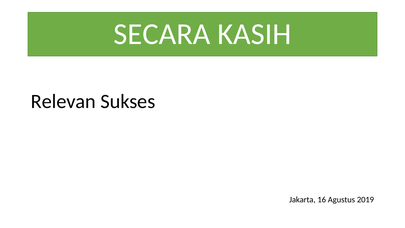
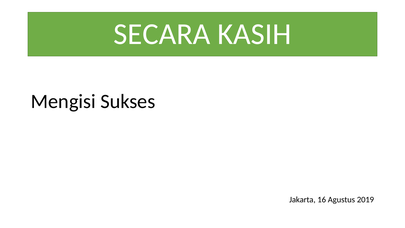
Relevan: Relevan -> Mengisi (63, 101)
